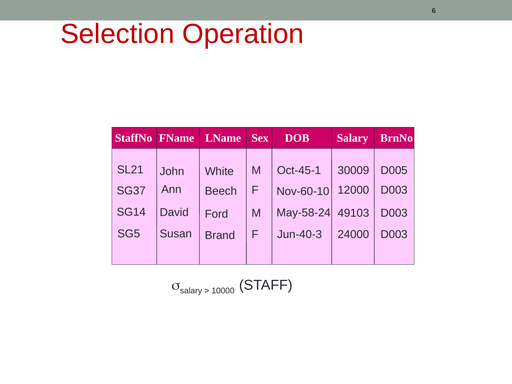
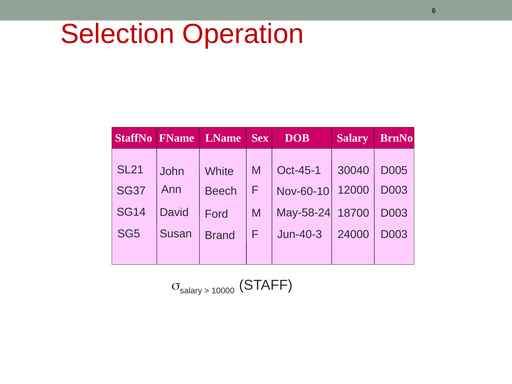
30009: 30009 -> 30040 (353, 170)
49103: 49103 -> 18700 (353, 213)
